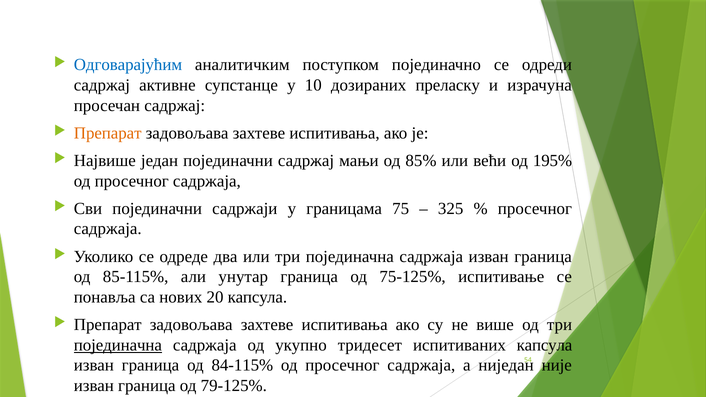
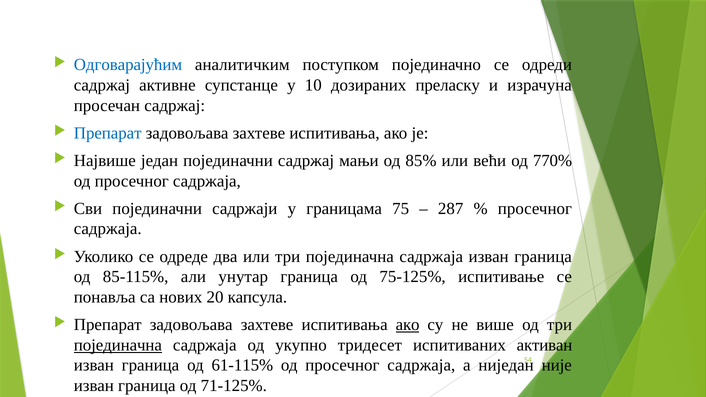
Препарат colour: orange -> blue (108, 133)
195%: 195% -> 770% (553, 161)
325: 325 -> 287 (451, 209)
ако underline: none -> present (408, 325)
испитиваних капсула: капсула -> активан (544, 345)
84-115%: 84-115% -> 61-115% (242, 365)
79-125%: 79-125% -> 71-125% (234, 386)
